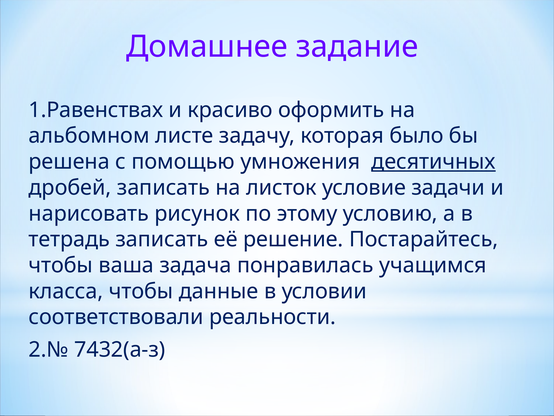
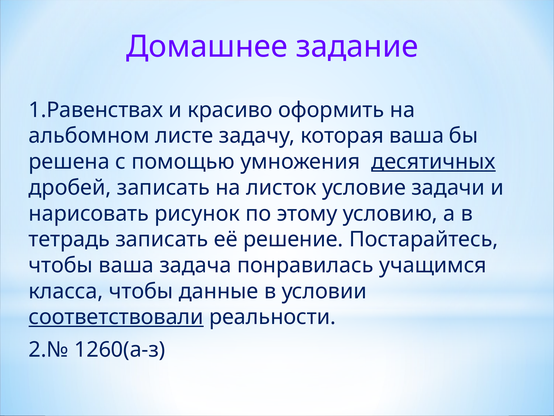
которая было: было -> ваша (417, 136)
соответствовали underline: none -> present (116, 317)
7432(а-з: 7432(а-з -> 1260(а-з (120, 349)
